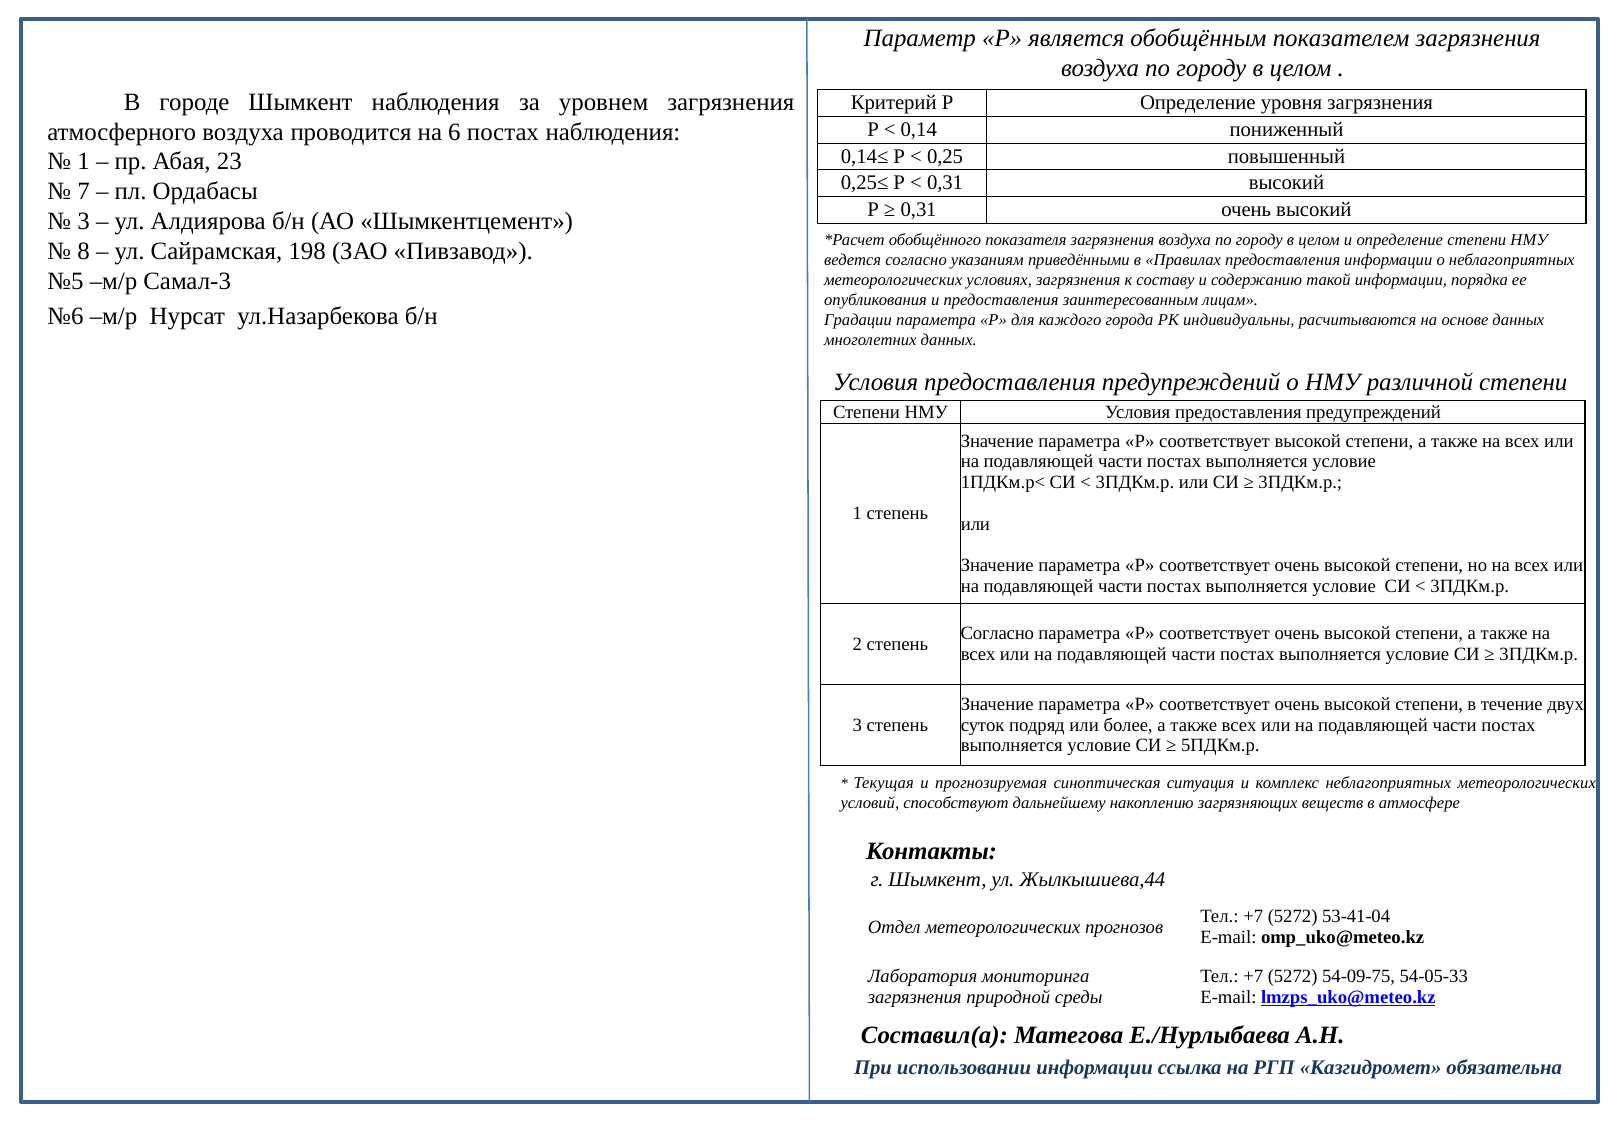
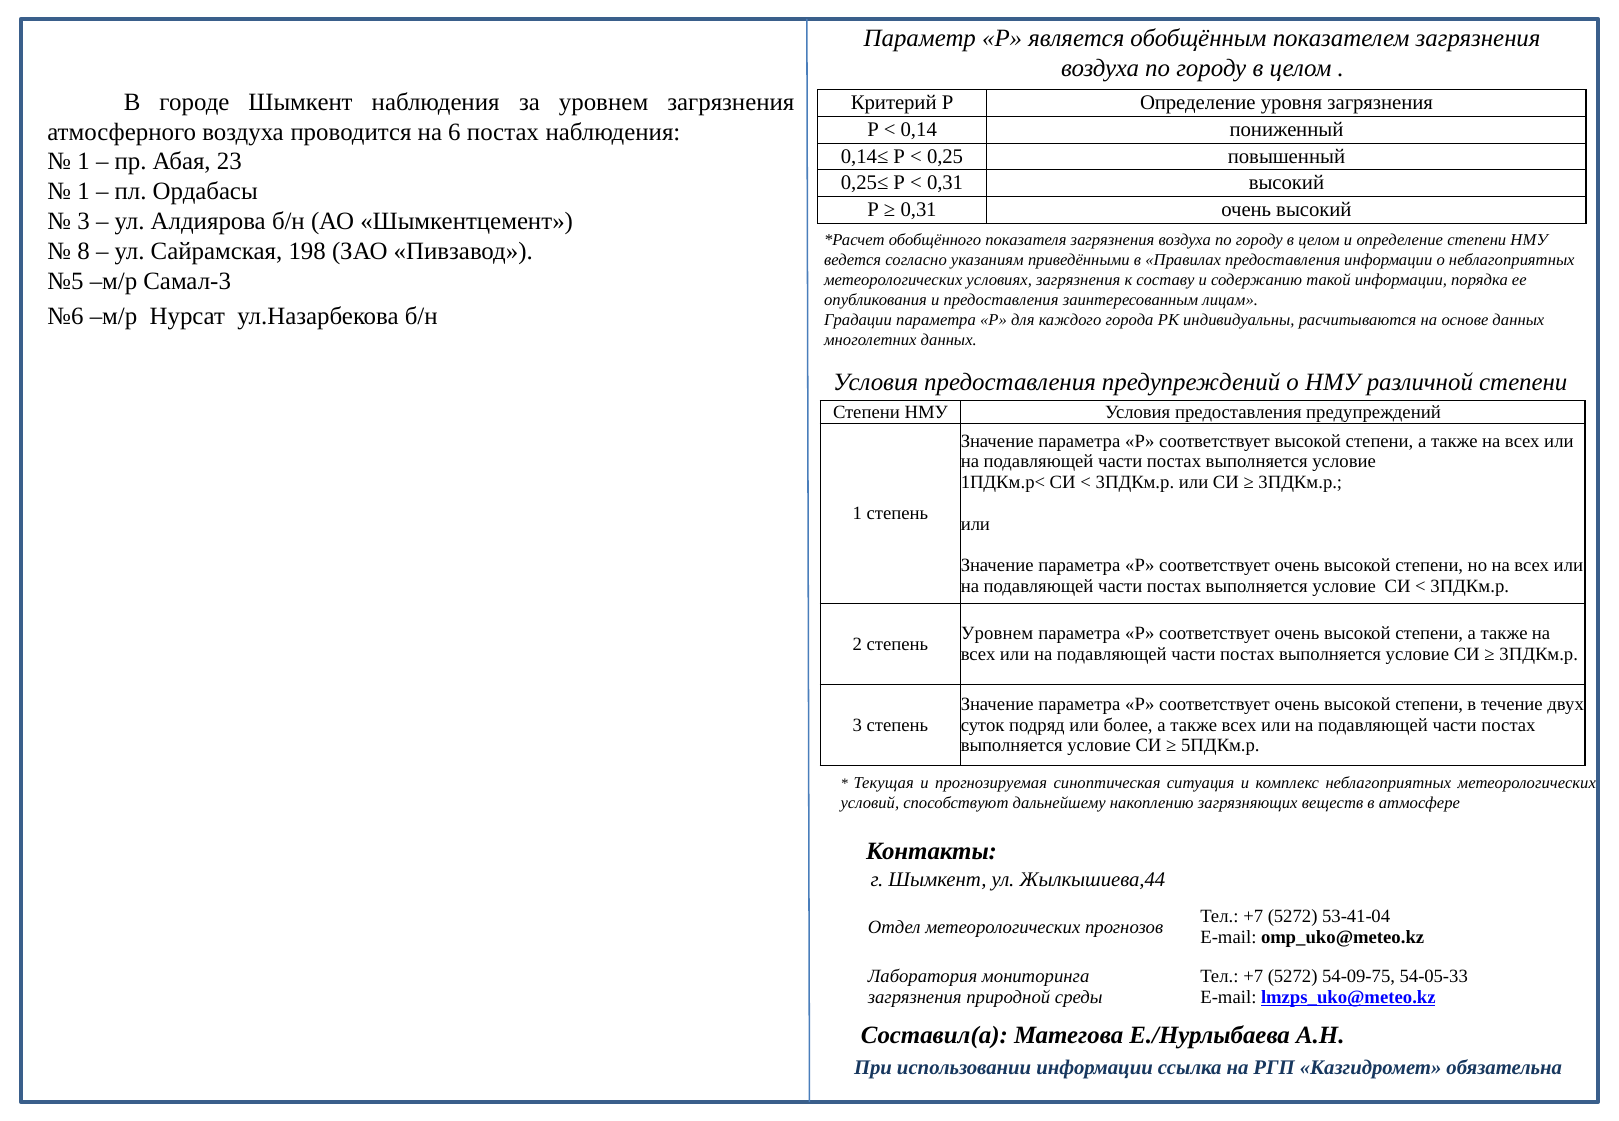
7: 7 -> 1 (84, 192)
Согласно: Согласно -> Уровнем (997, 634)
